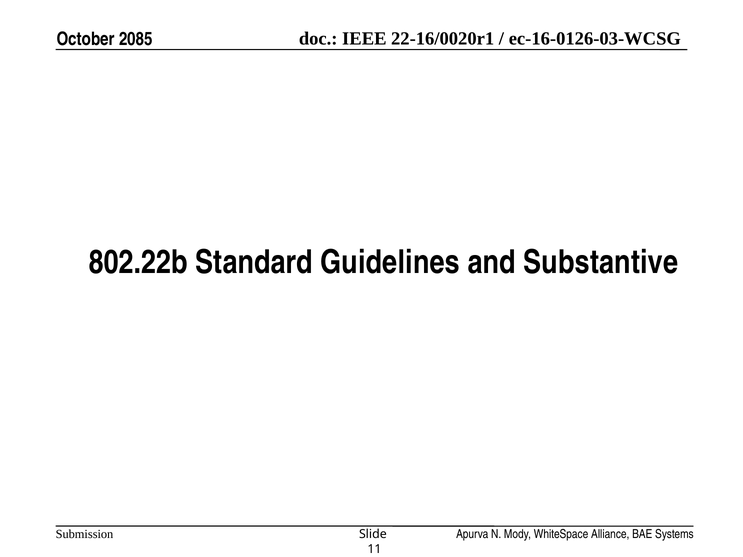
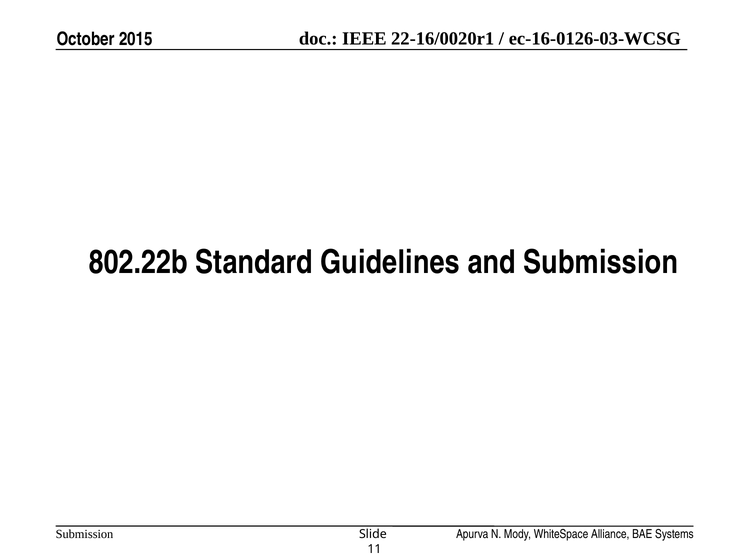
2085: 2085 -> 2015 (136, 39)
and Substantive: Substantive -> Submission (601, 262)
